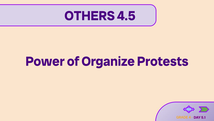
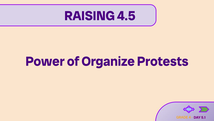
OTHERS: OTHERS -> RAISING (90, 16)
